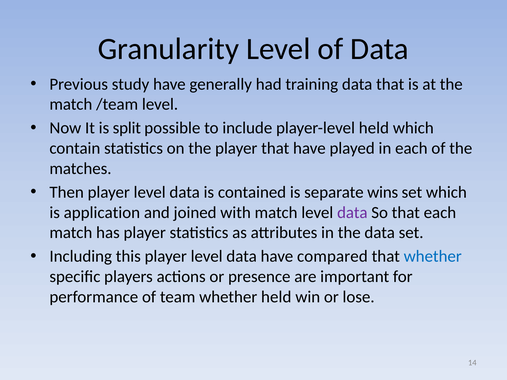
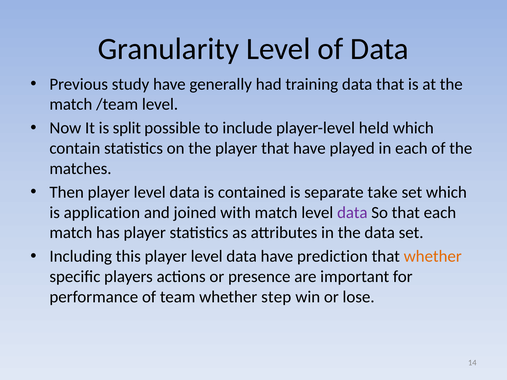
wins: wins -> take (383, 192)
compared: compared -> prediction (332, 257)
whether colour: blue -> orange (433, 257)
whether held: held -> step (276, 297)
